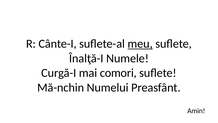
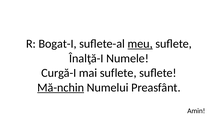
Cânte-I: Cânte-I -> Bogat-I (58, 44)
mai comori: comori -> suflete (118, 73)
Mă-nchin underline: none -> present (61, 87)
